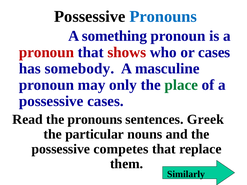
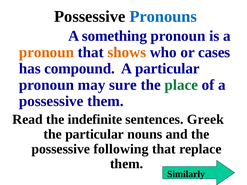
pronoun colour: red -> orange (46, 52)
shows colour: red -> orange (127, 52)
somebody: somebody -> compound (80, 69)
A masculine: masculine -> particular (167, 69)
only: only -> sure (123, 85)
possessive cases: cases -> them (105, 101)
the pronouns: pronouns -> indefinite (95, 120)
competes: competes -> following (121, 149)
